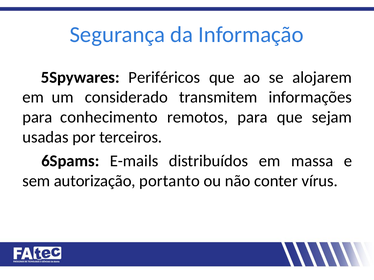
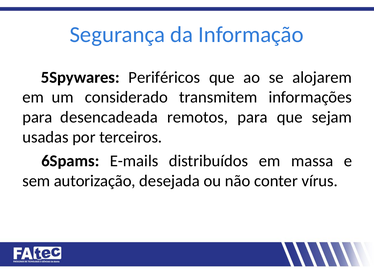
conhecimento: conhecimento -> desencadeada (109, 117)
portanto: portanto -> desejada (170, 181)
